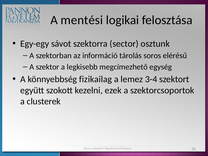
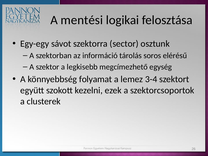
fizikailag: fizikailag -> folyamat (96, 79)
